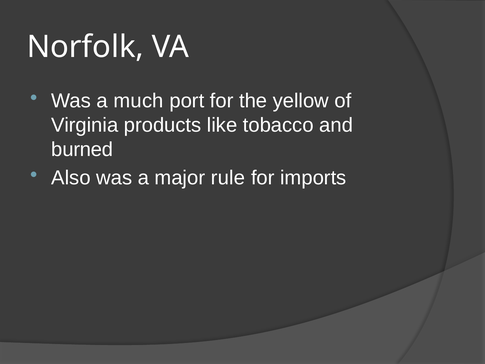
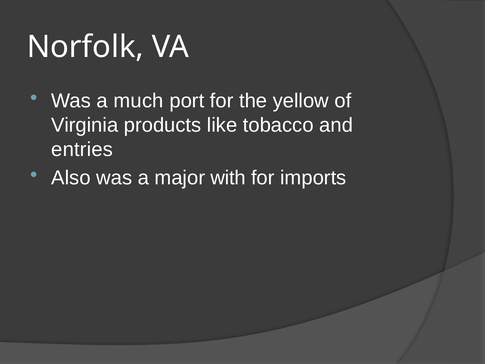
burned: burned -> entries (82, 149)
rule: rule -> with (228, 178)
